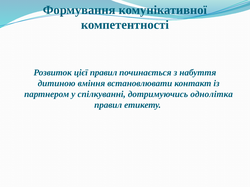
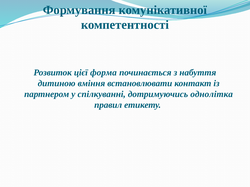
цієї правил: правил -> форма (103, 73)
